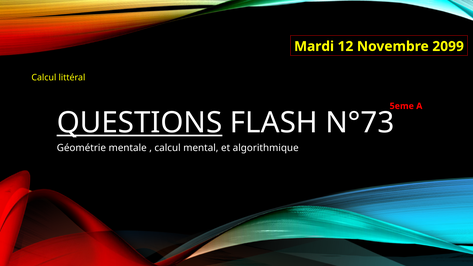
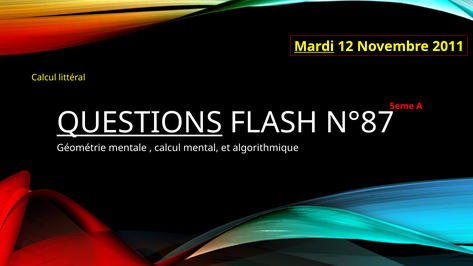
Mardi underline: none -> present (314, 46)
2099: 2099 -> 2011 (448, 46)
N°73: N°73 -> N°87 (360, 123)
